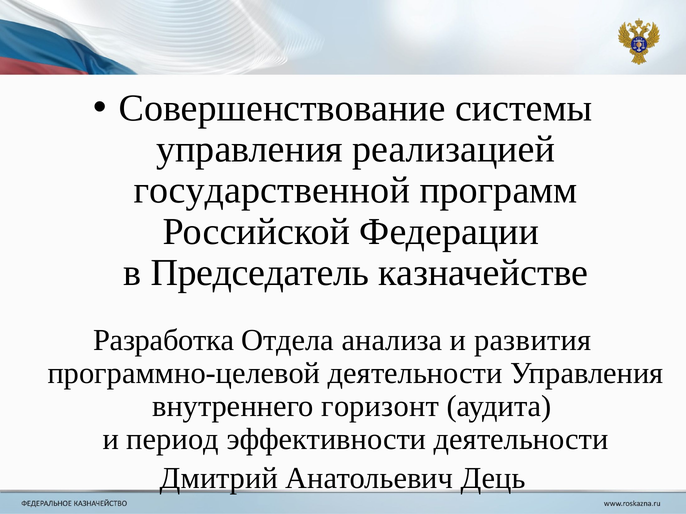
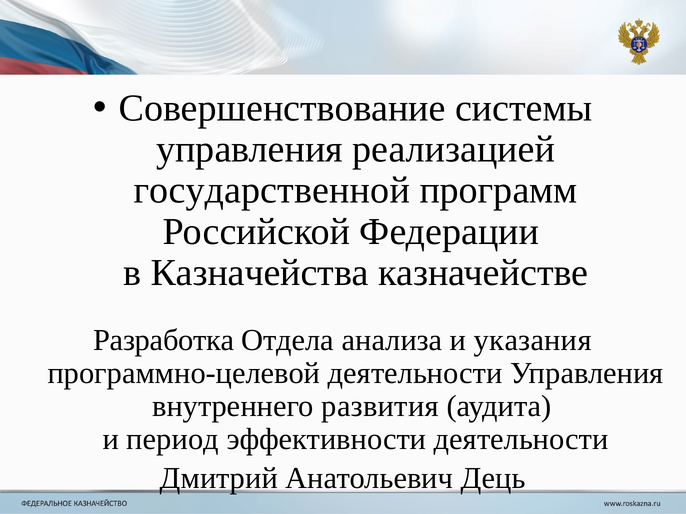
Председатель: Председатель -> Казначейства (260, 273)
развития: развития -> указания (533, 341)
горизонт: горизонт -> развития (380, 406)
